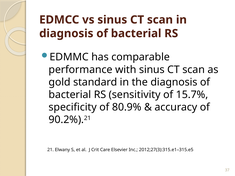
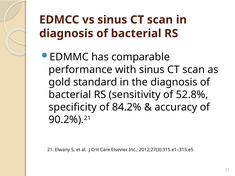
15.7%: 15.7% -> 52.8% (192, 95)
80.9%: 80.9% -> 84.2% (127, 107)
